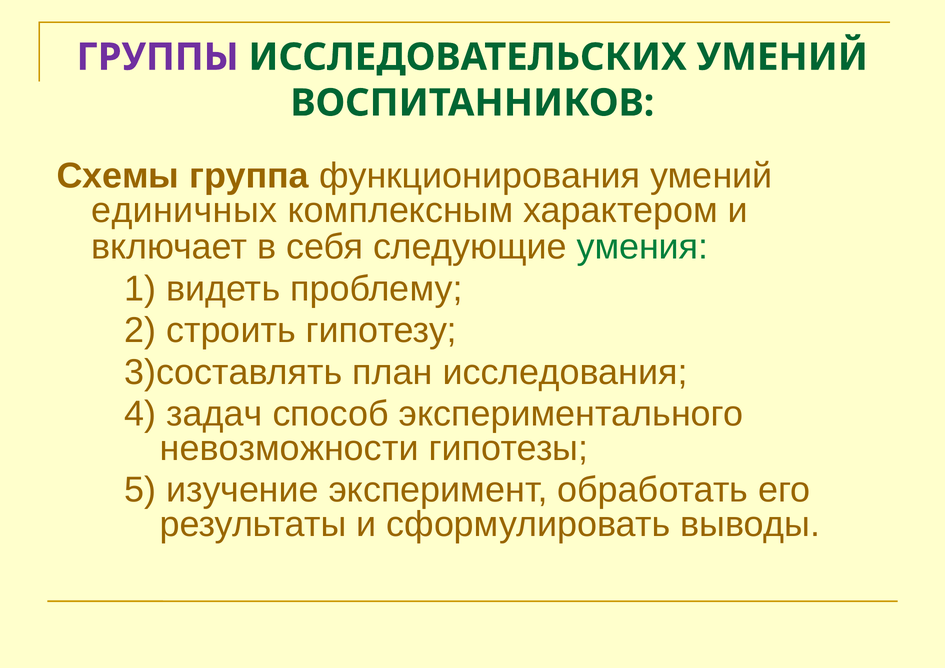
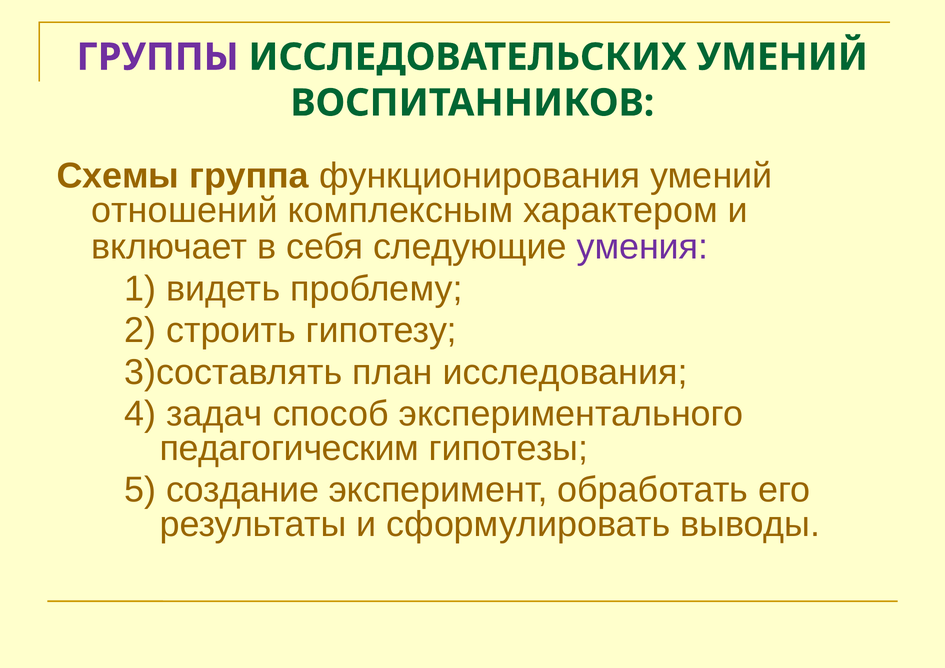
единичных: единичных -> отношений (184, 211)
умения colour: green -> purple (642, 247)
невозможности: невозможности -> педагогическим (289, 448)
изучение: изучение -> создание (243, 490)
